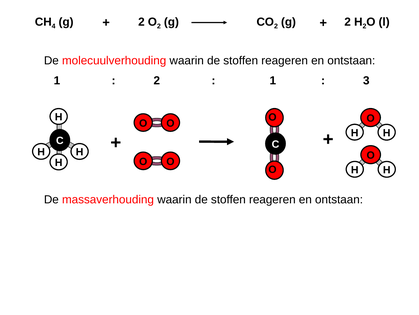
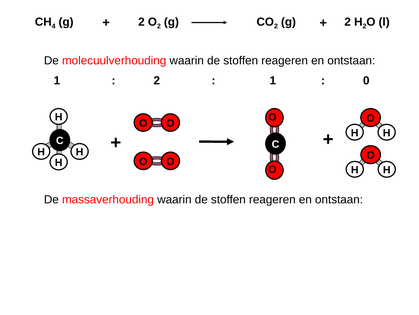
3: 3 -> 0 (366, 80)
